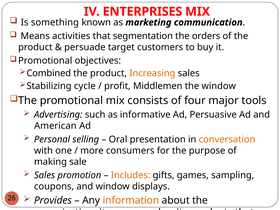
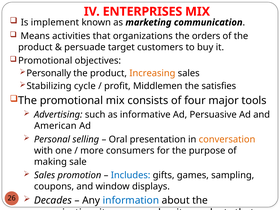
something: something -> implement (55, 22)
segmentation: segmentation -> organizations (143, 36)
Combined: Combined -> Personally (49, 73)
the window: window -> satisfies (219, 86)
Includes colour: orange -> blue (131, 175)
Provides: Provides -> Decades (53, 200)
information colour: orange -> blue (131, 200)
